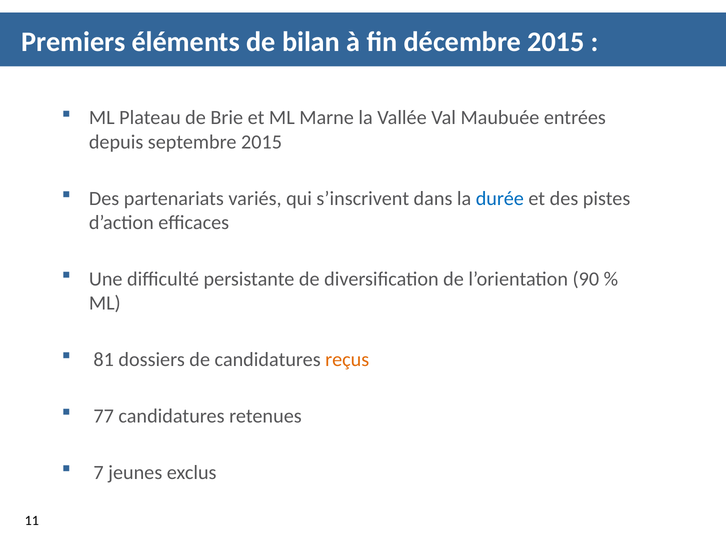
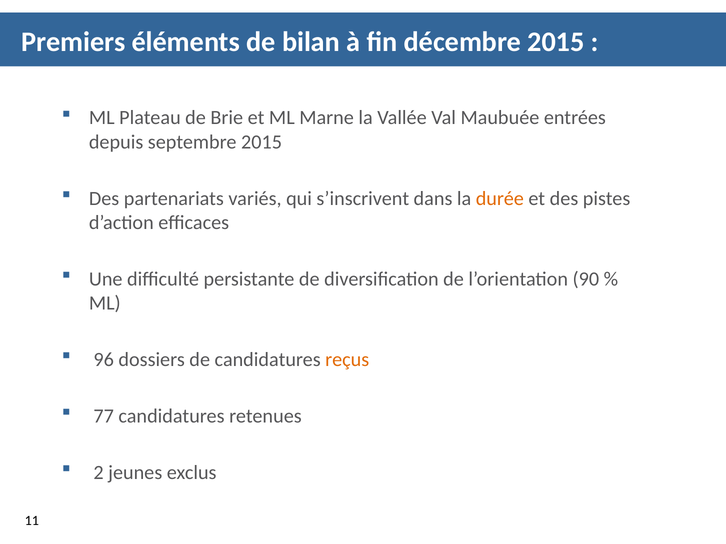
durée colour: blue -> orange (500, 199)
81: 81 -> 96 (104, 360)
7: 7 -> 2 (99, 473)
